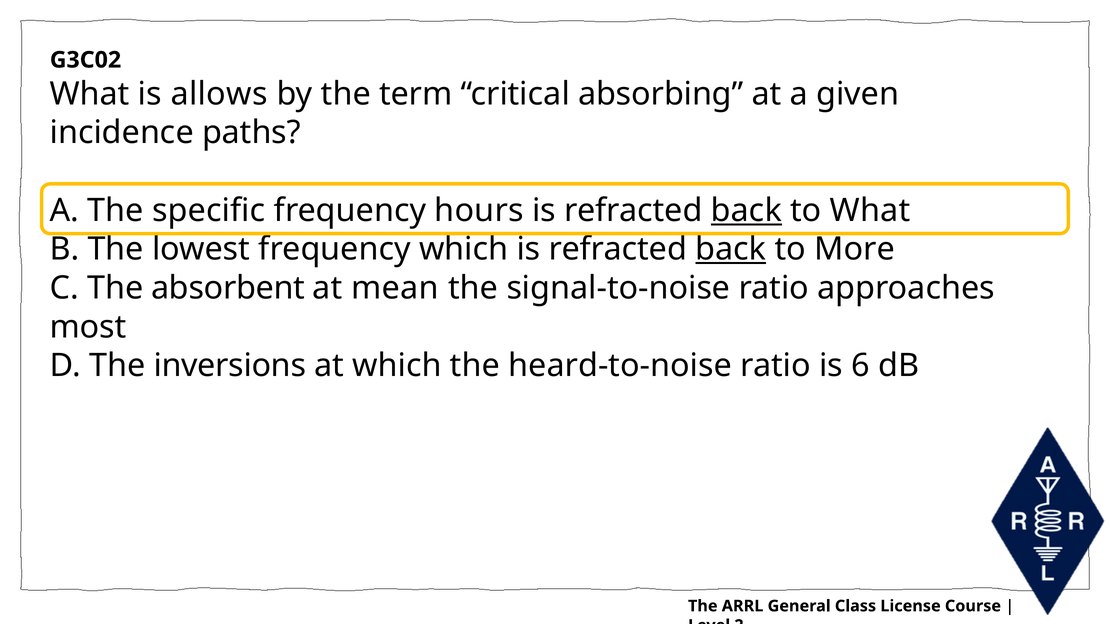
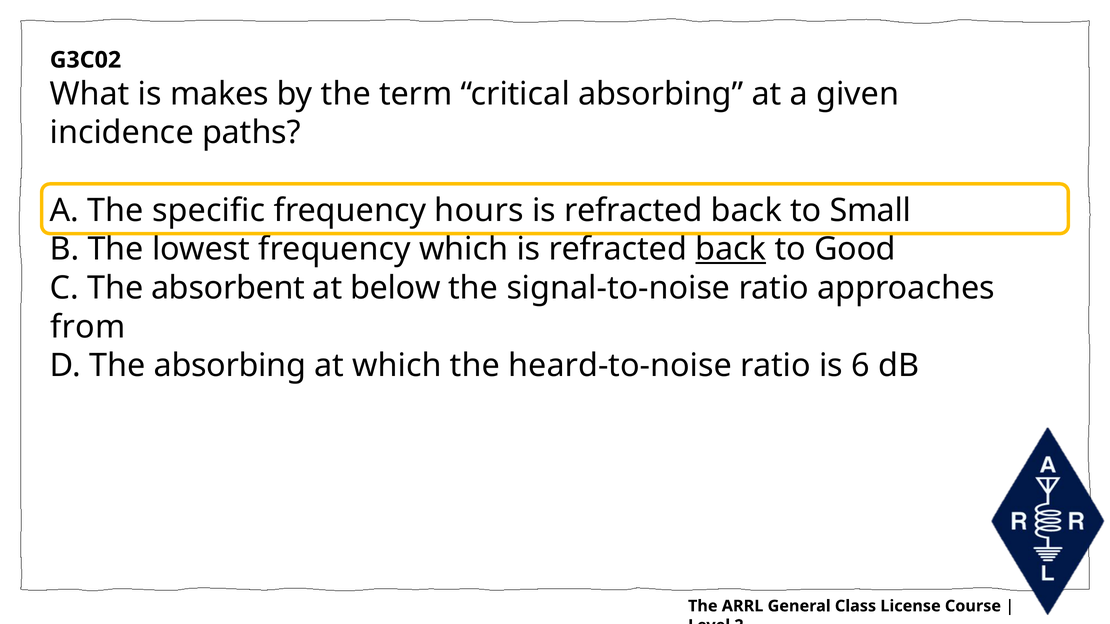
allows: allows -> makes (219, 94)
back underline: present -> none (746, 211)
to What: What -> Small (870, 211)
More: More -> Good (855, 249)
mean: mean -> below (395, 288)
most: most -> from (88, 327)
The inversions: inversions -> absorbing (230, 366)
